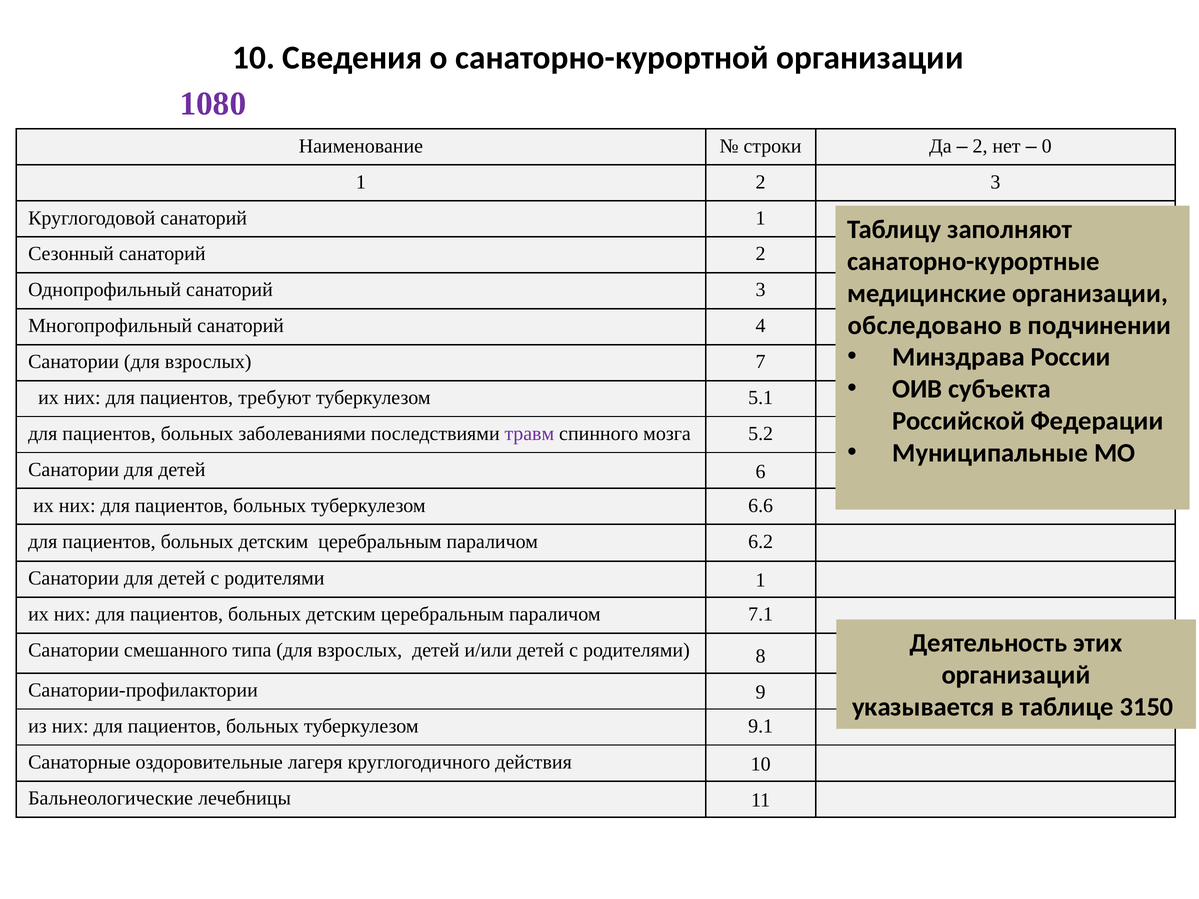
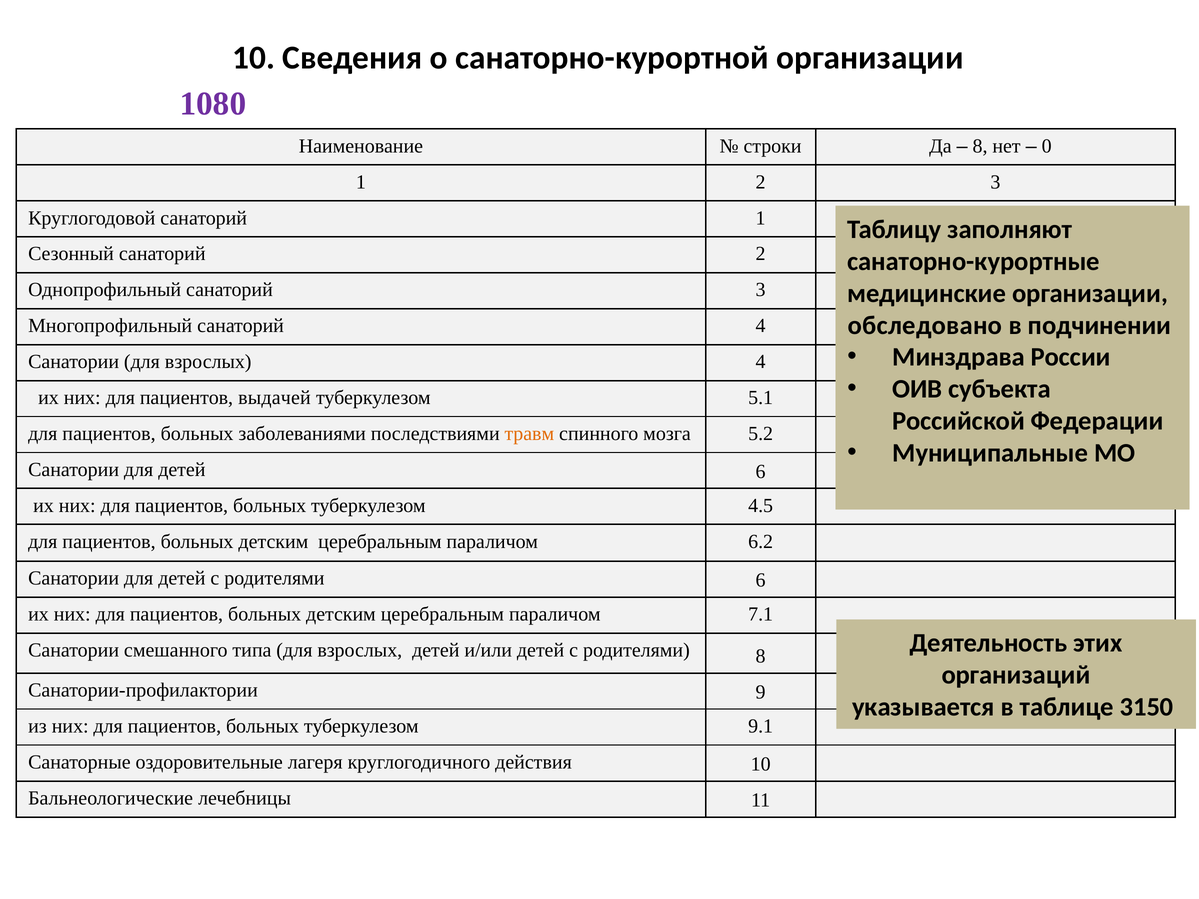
2: 2 -> 8 (980, 146)
взрослых 7: 7 -> 4 (761, 362)
требуют: требуют -> выдачей (275, 398)
травм colour: purple -> orange (529, 434)
6.6: 6.6 -> 4.5 (761, 506)
родителями 1: 1 -> 6 (761, 580)
